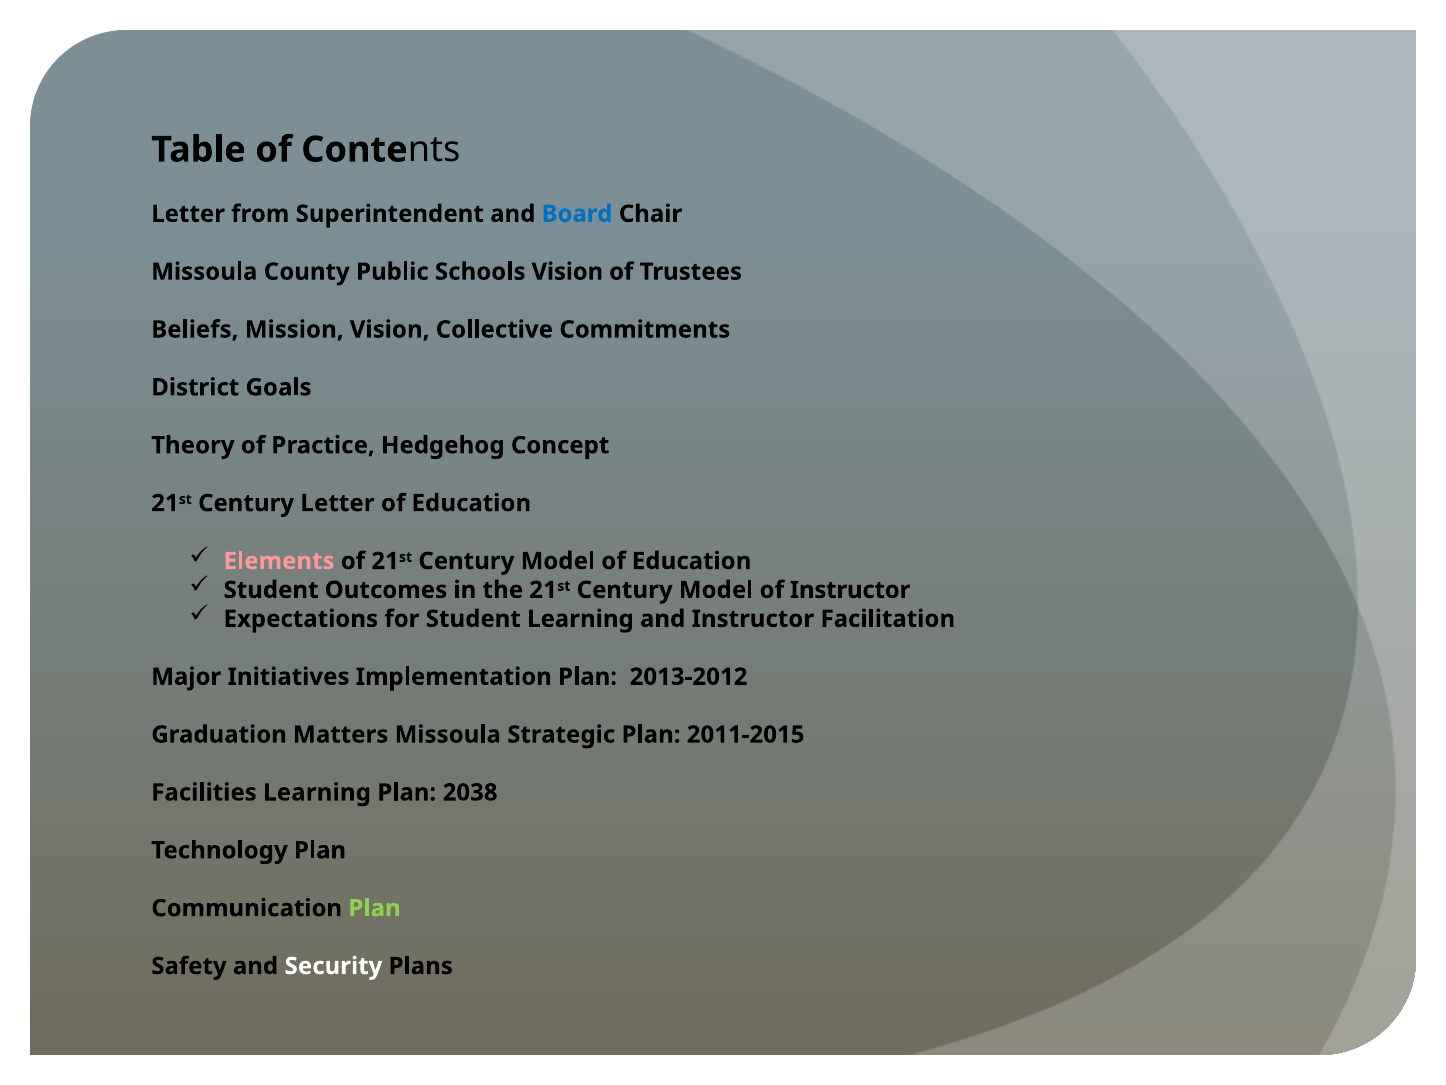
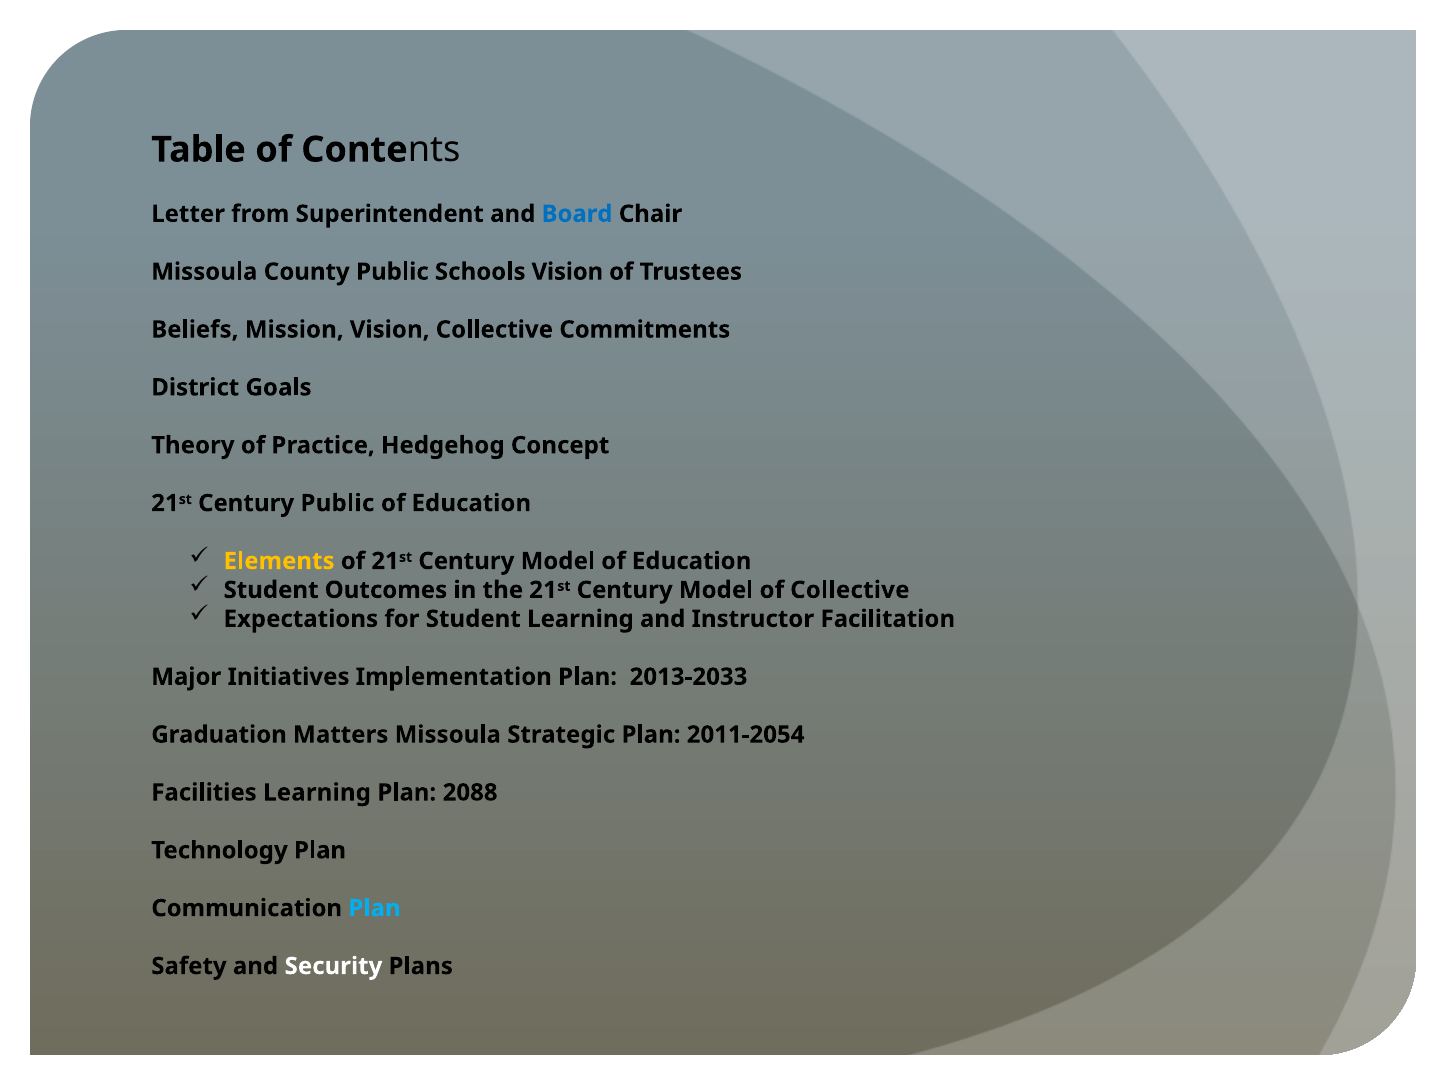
Century Letter: Letter -> Public (337, 503)
Elements colour: pink -> yellow (279, 561)
of Instructor: Instructor -> Collective (850, 590)
2013-2012: 2013-2012 -> 2013-2033 (689, 677)
2011-2015: 2011-2015 -> 2011-2054 (746, 734)
2038: 2038 -> 2088 (470, 792)
Plan colour: light green -> light blue (375, 908)
